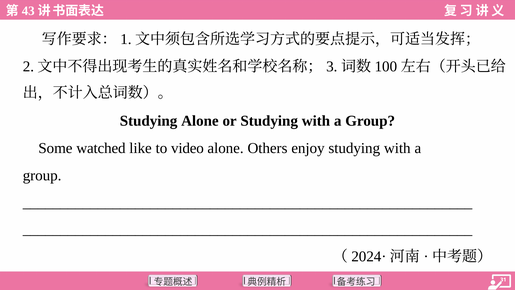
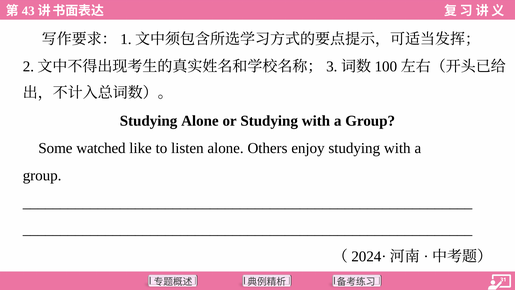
video: video -> listen (187, 148)
